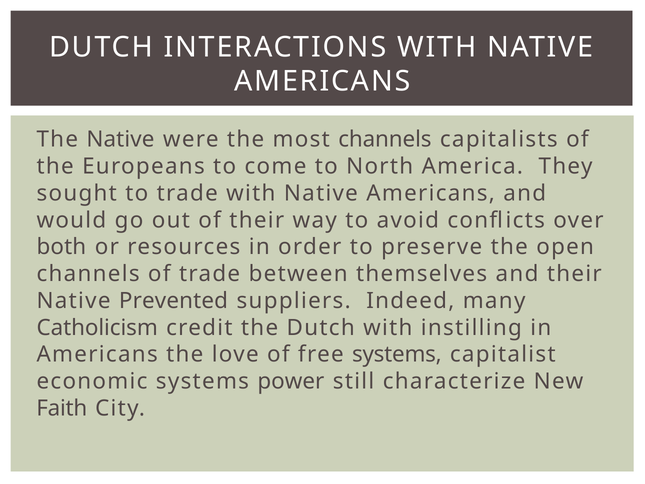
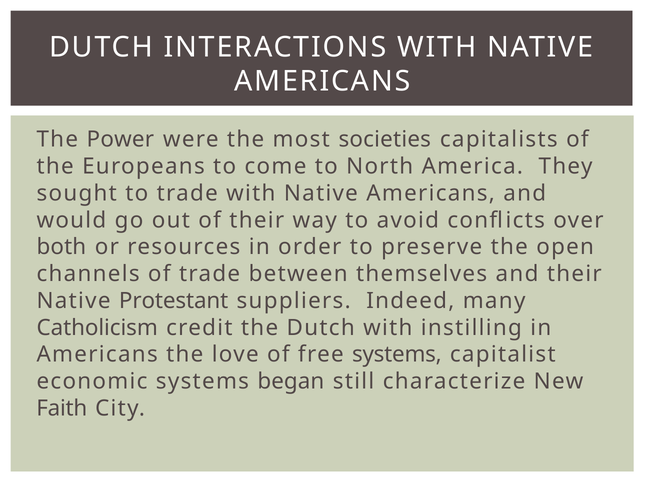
The Native: Native -> Power (120, 139)
most channels: channels -> societies (385, 139)
Prevented: Prevented -> Protestant (174, 301)
power: power -> began (291, 381)
